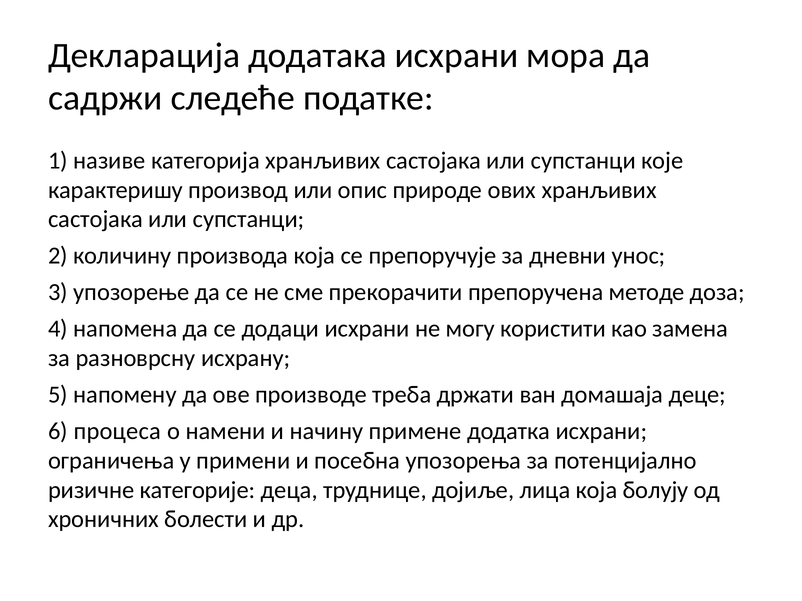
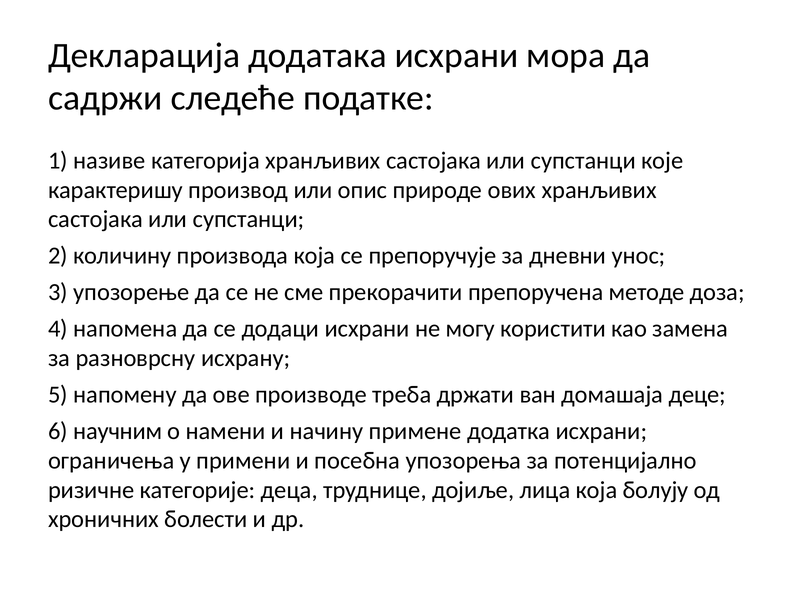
процеса: процеса -> научним (118, 432)
